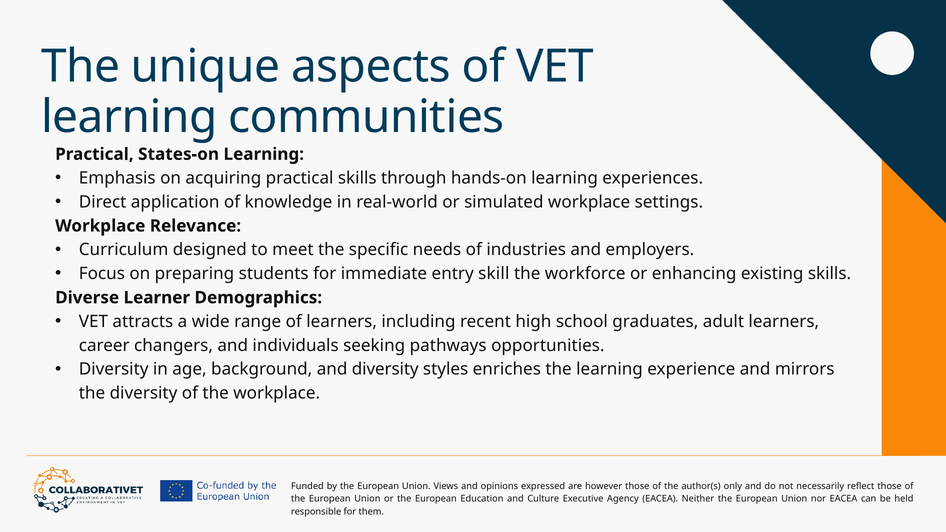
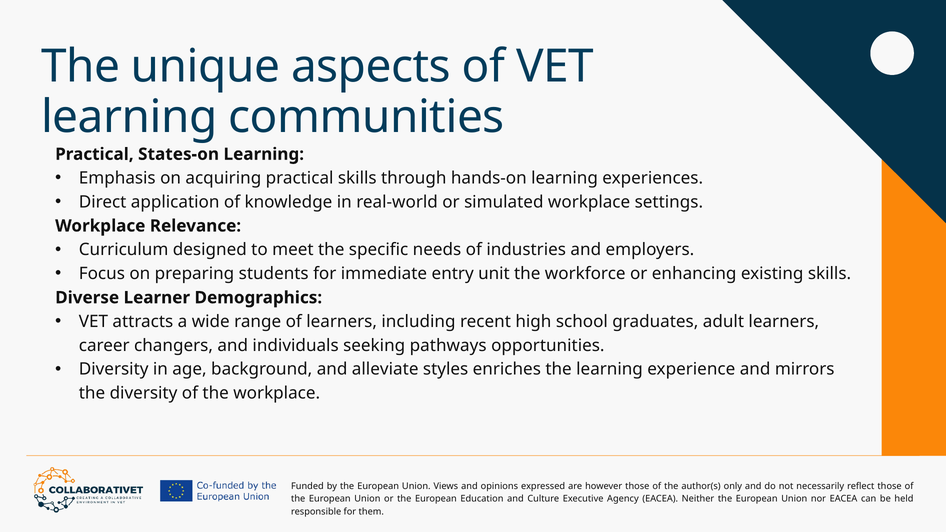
skill: skill -> unit (494, 274)
and diversity: diversity -> alleviate (385, 369)
